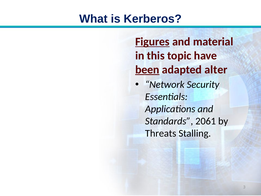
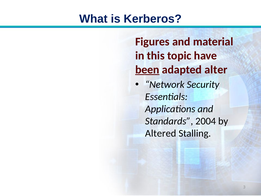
Figures underline: present -> none (152, 42)
2061: 2061 -> 2004 (206, 121)
Threats: Threats -> Altered (161, 133)
